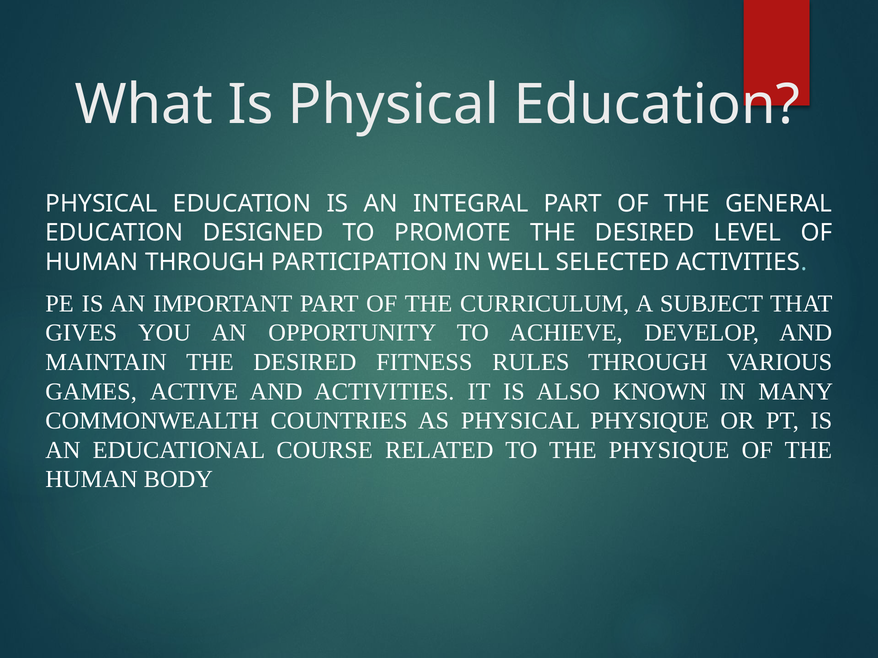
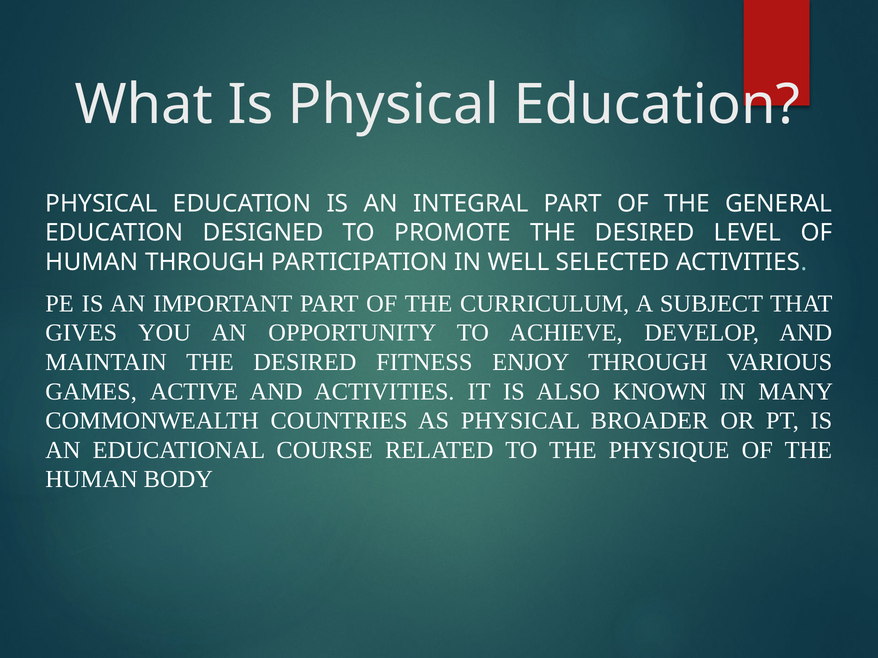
RULES: RULES -> ENJOY (531, 362)
PHYSICAL PHYSIQUE: PHYSIQUE -> BROADER (650, 421)
